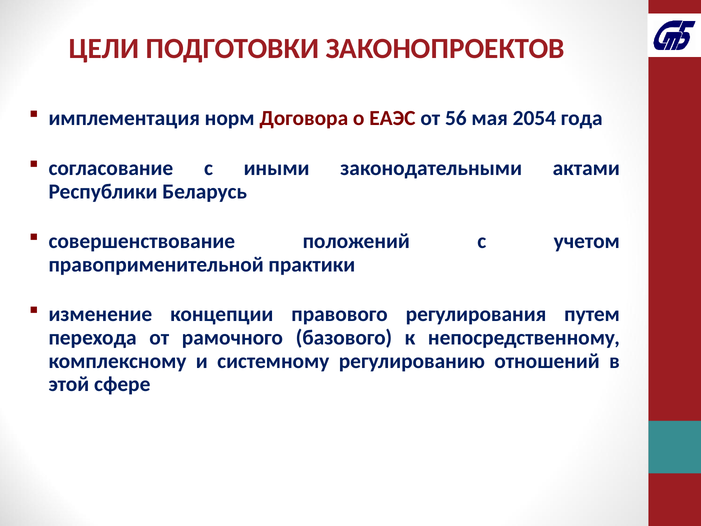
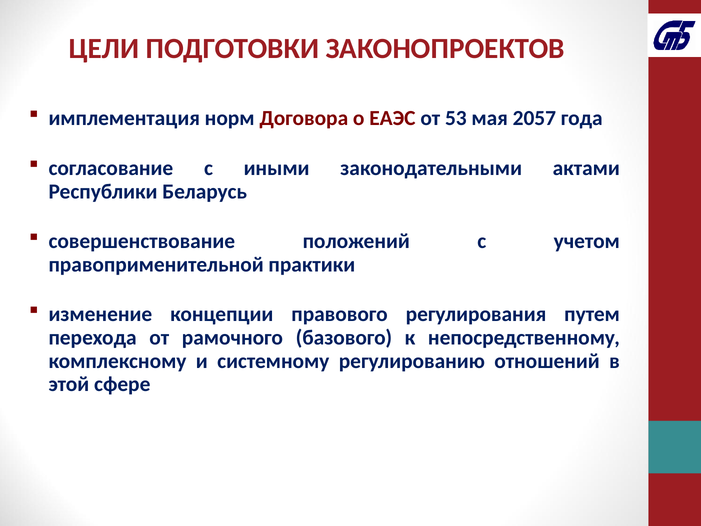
56: 56 -> 53 (456, 118)
2054: 2054 -> 2057 (534, 118)
